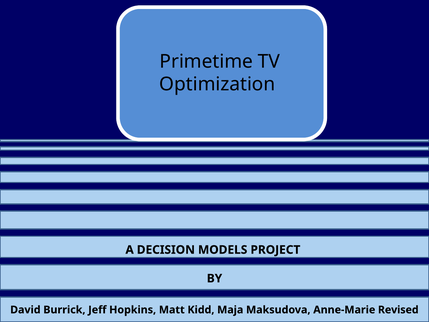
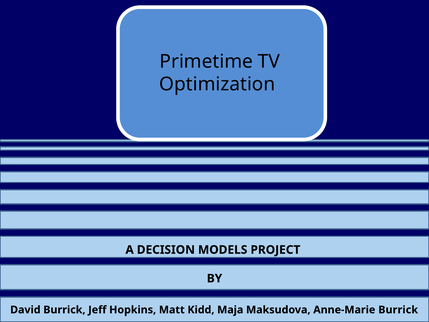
Anne-Marie Revised: Revised -> Burrick (398, 310)
